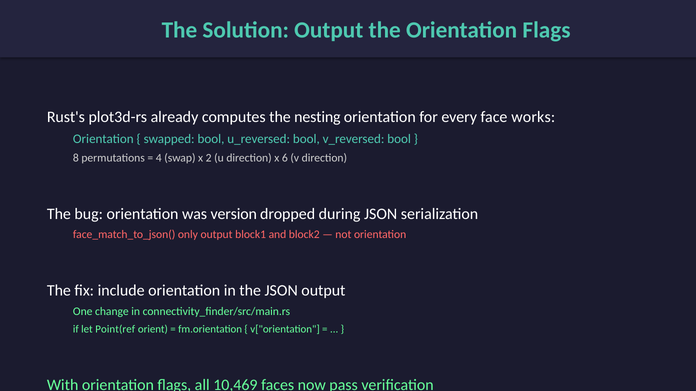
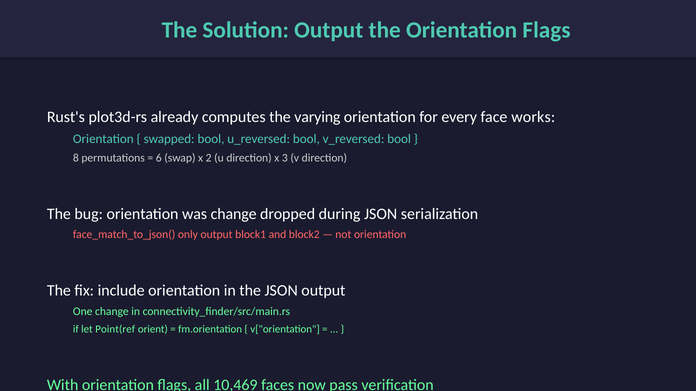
nesting: nesting -> varying (317, 117)
4: 4 -> 6 (159, 158)
6: 6 -> 3 (285, 158)
was version: version -> change (234, 214)
